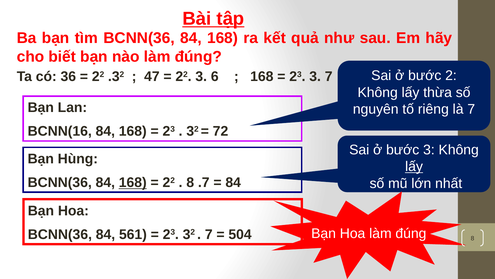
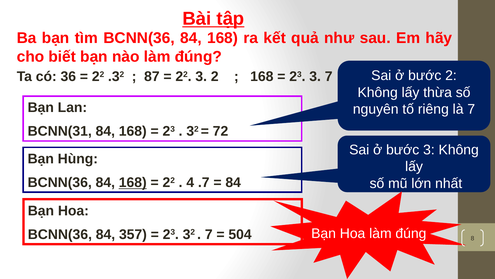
47: 47 -> 87 (152, 77)
3 6: 6 -> 2 (215, 77)
BCNN(16: BCNN(16 -> BCNN(31 (60, 131)
lấy underline: present -> none (414, 166)
8: 8 -> 4 (190, 182)
561: 561 -> 357 (133, 234)
